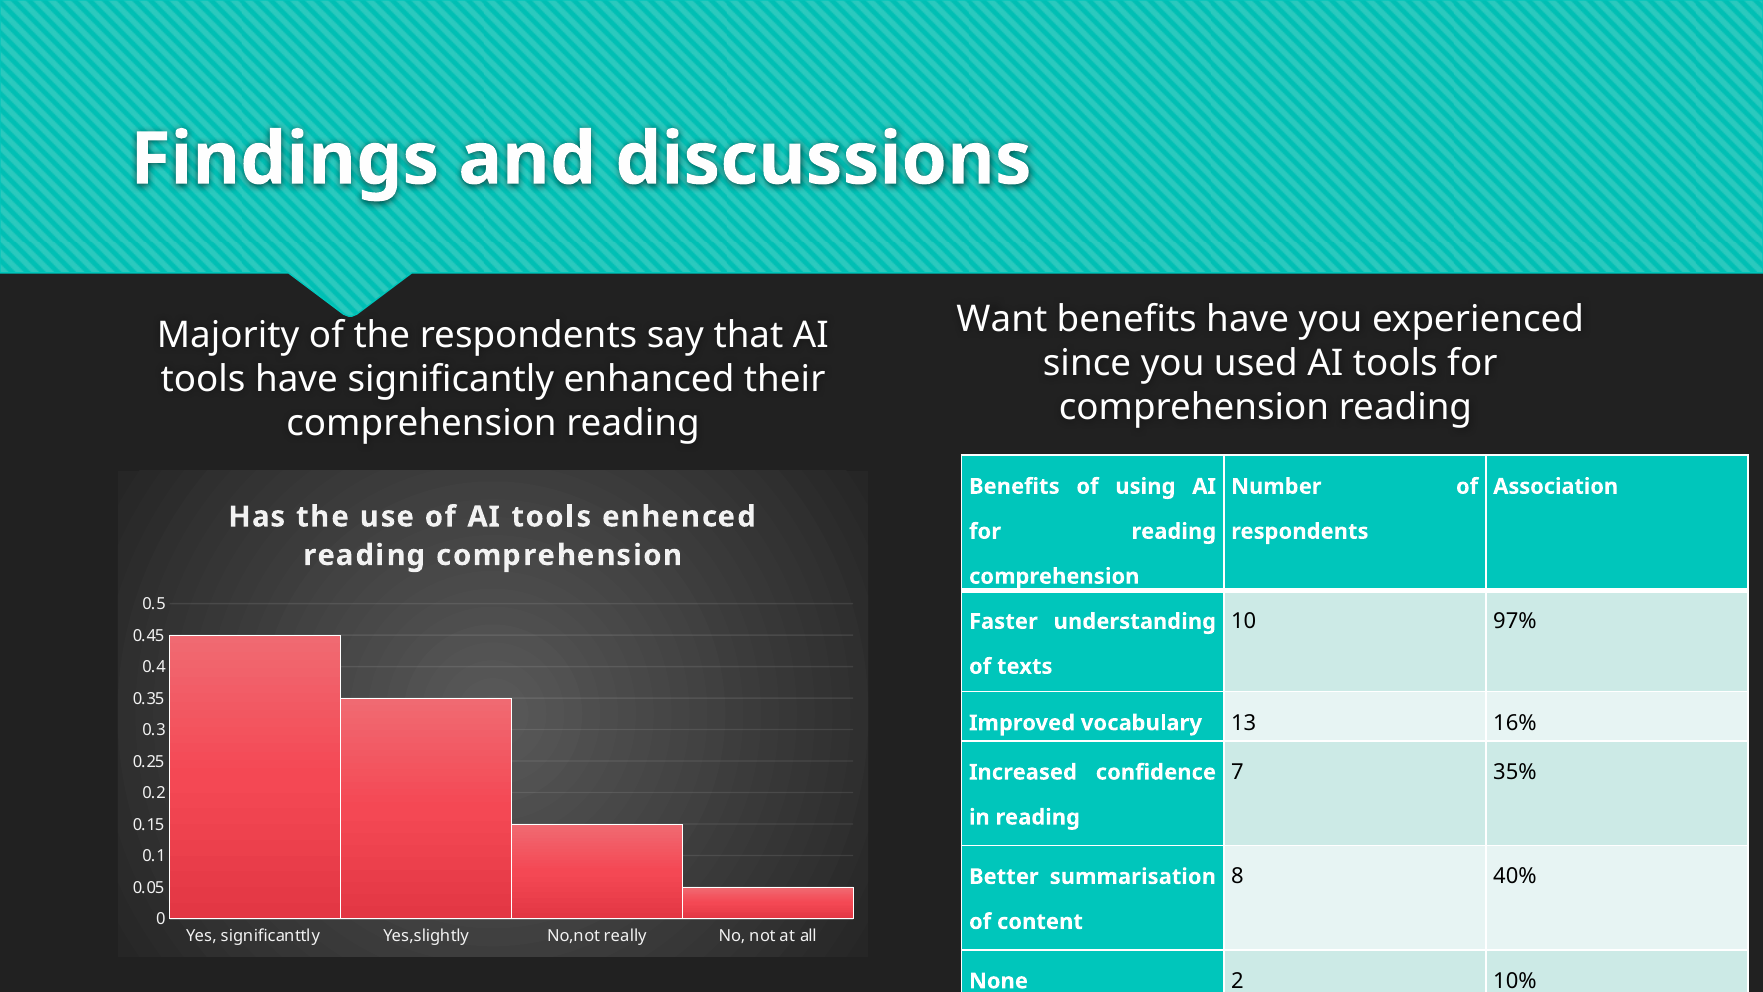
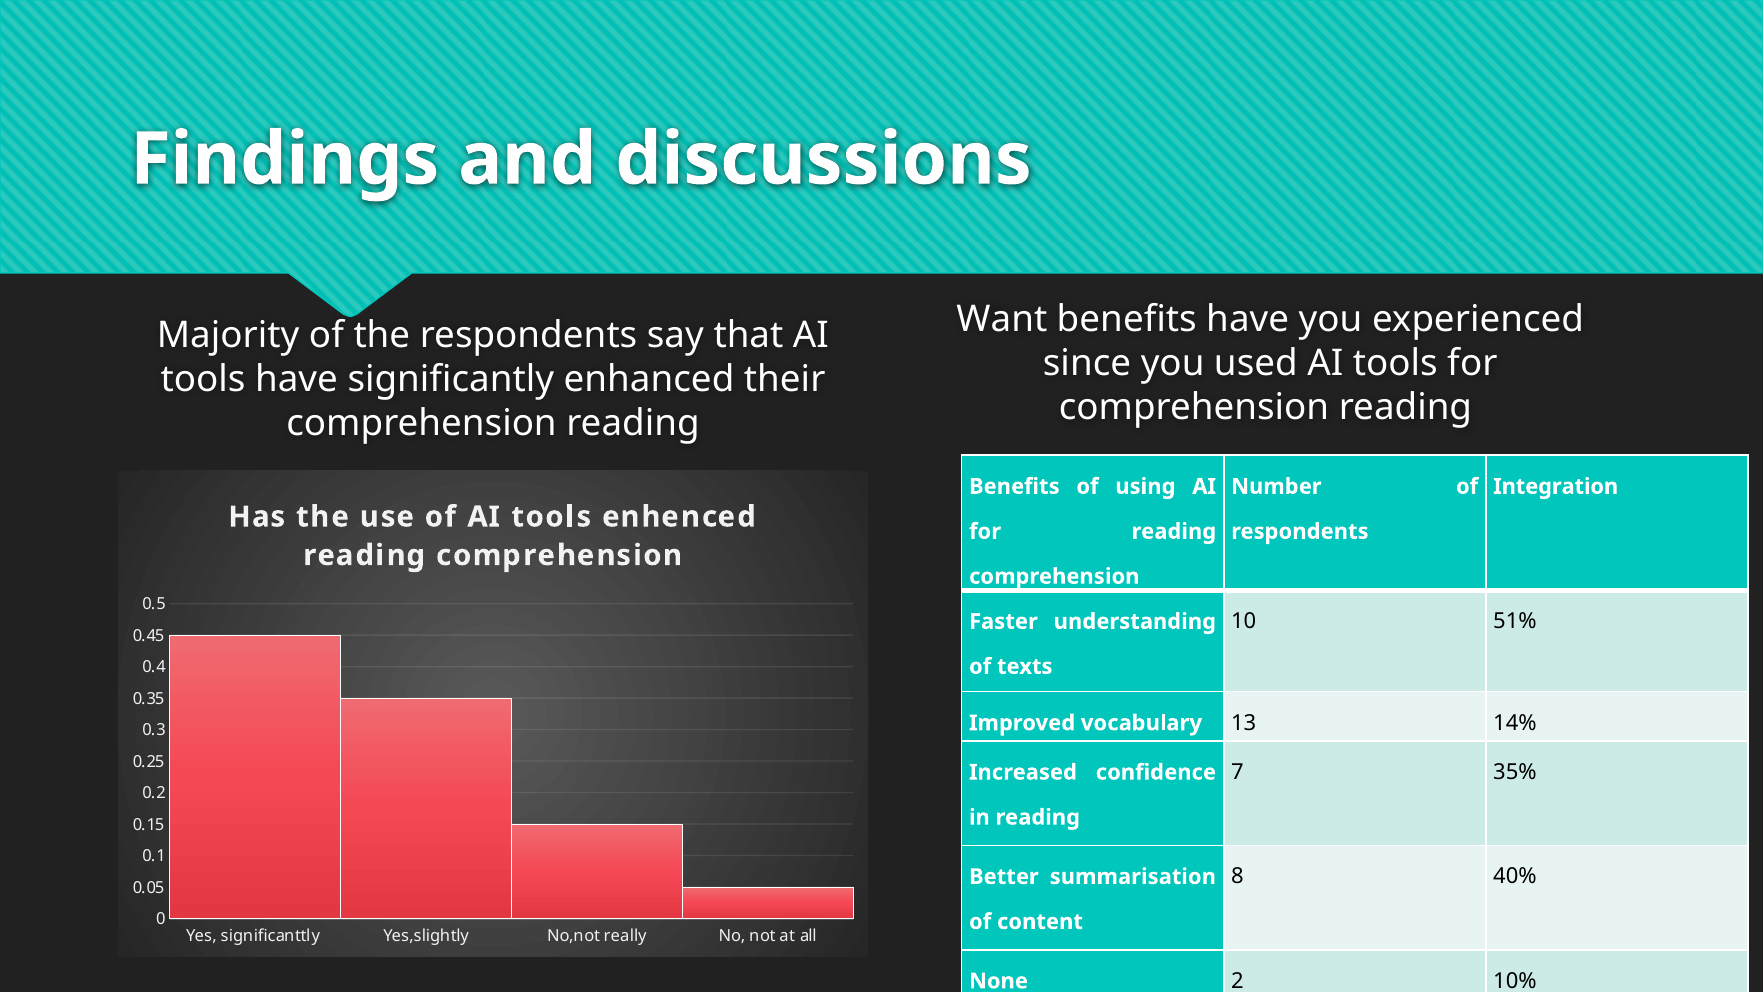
Association: Association -> Integration (1556, 486)
97%: 97% -> 51% (1515, 621)
16%: 16% -> 14% (1515, 723)
